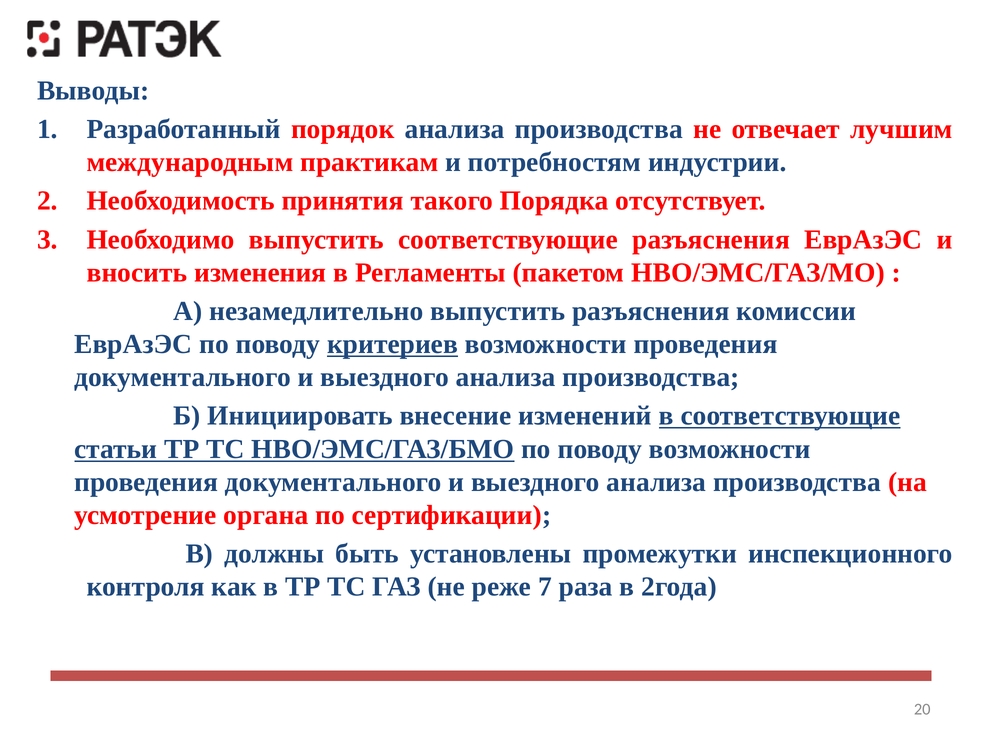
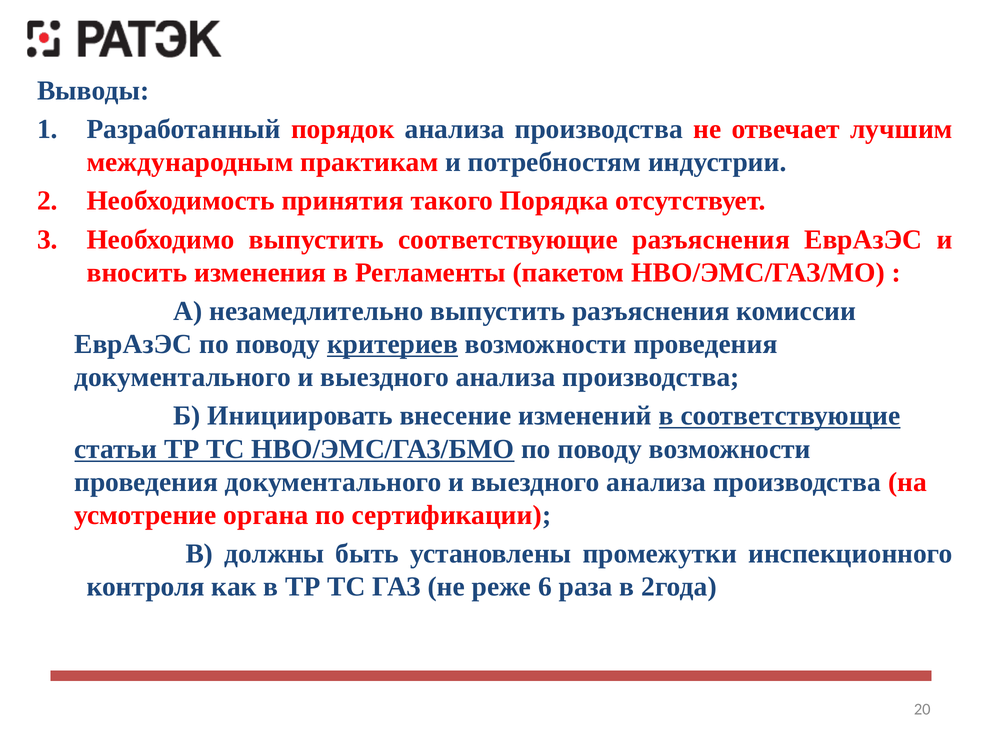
7: 7 -> 6 (545, 586)
